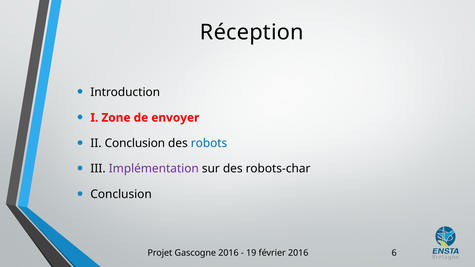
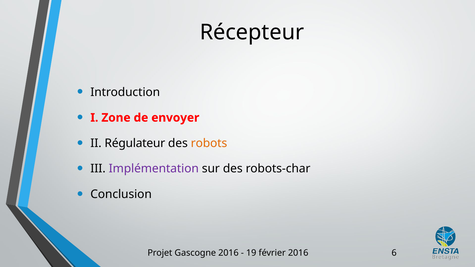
Réception: Réception -> Récepteur (252, 32)
II Conclusion: Conclusion -> Régulateur (135, 143)
robots colour: blue -> orange (209, 143)
